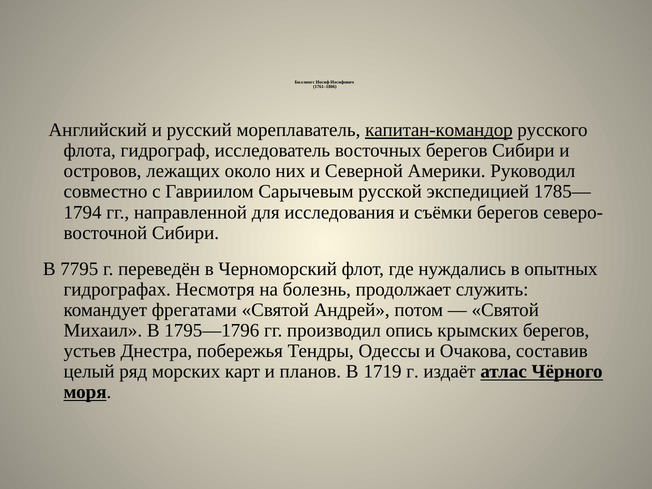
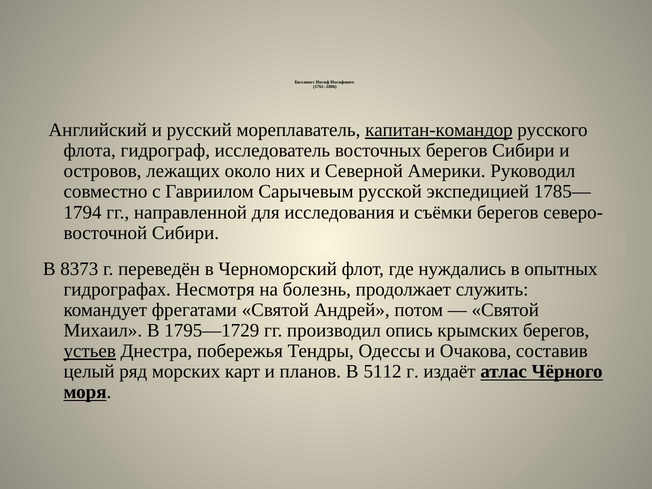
7795: 7795 -> 8373 (79, 269)
1795—1796: 1795—1796 -> 1795—1729 (212, 331)
устьев underline: none -> present (90, 351)
1719: 1719 -> 5112 (383, 372)
